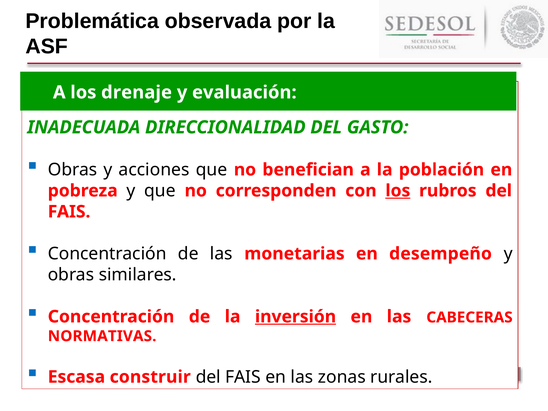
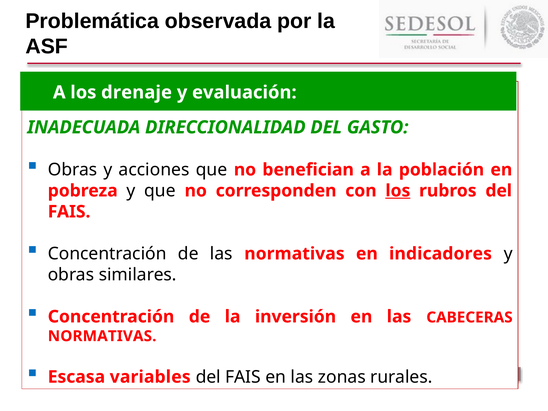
las monetarias: monetarias -> normativas (294, 254)
desempeño: desempeño -> indicadores (441, 254)
inversión underline: present -> none (296, 317)
construir: construir -> variables (150, 377)
